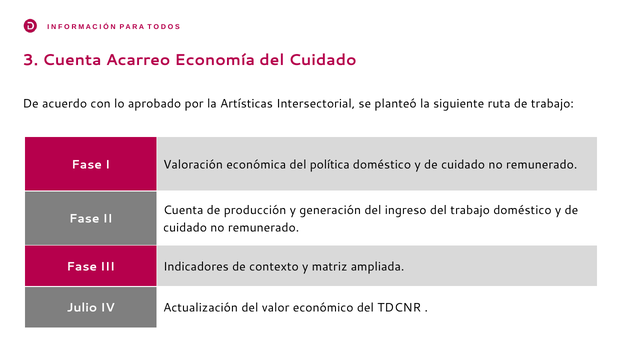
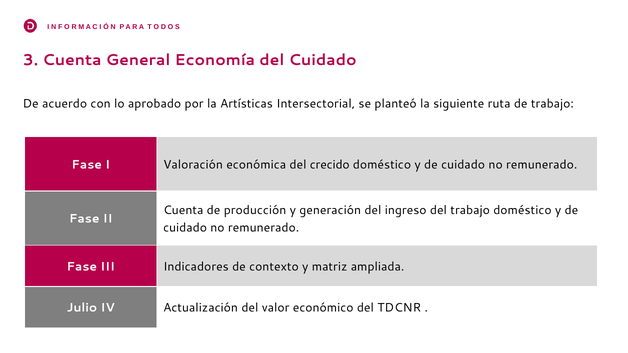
Acarreo: Acarreo -> General (138, 60)
política: política -> crecido (330, 165)
